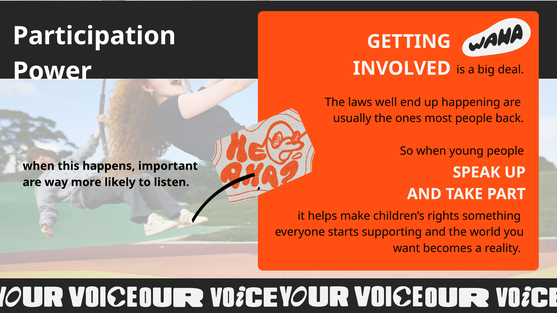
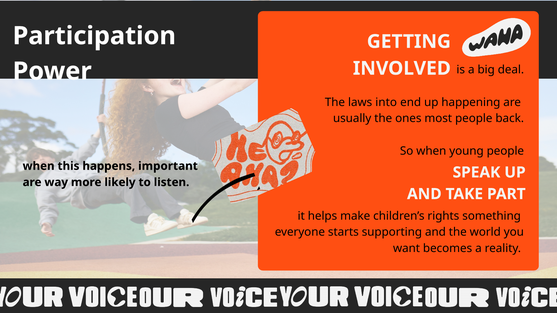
well: well -> into (386, 102)
